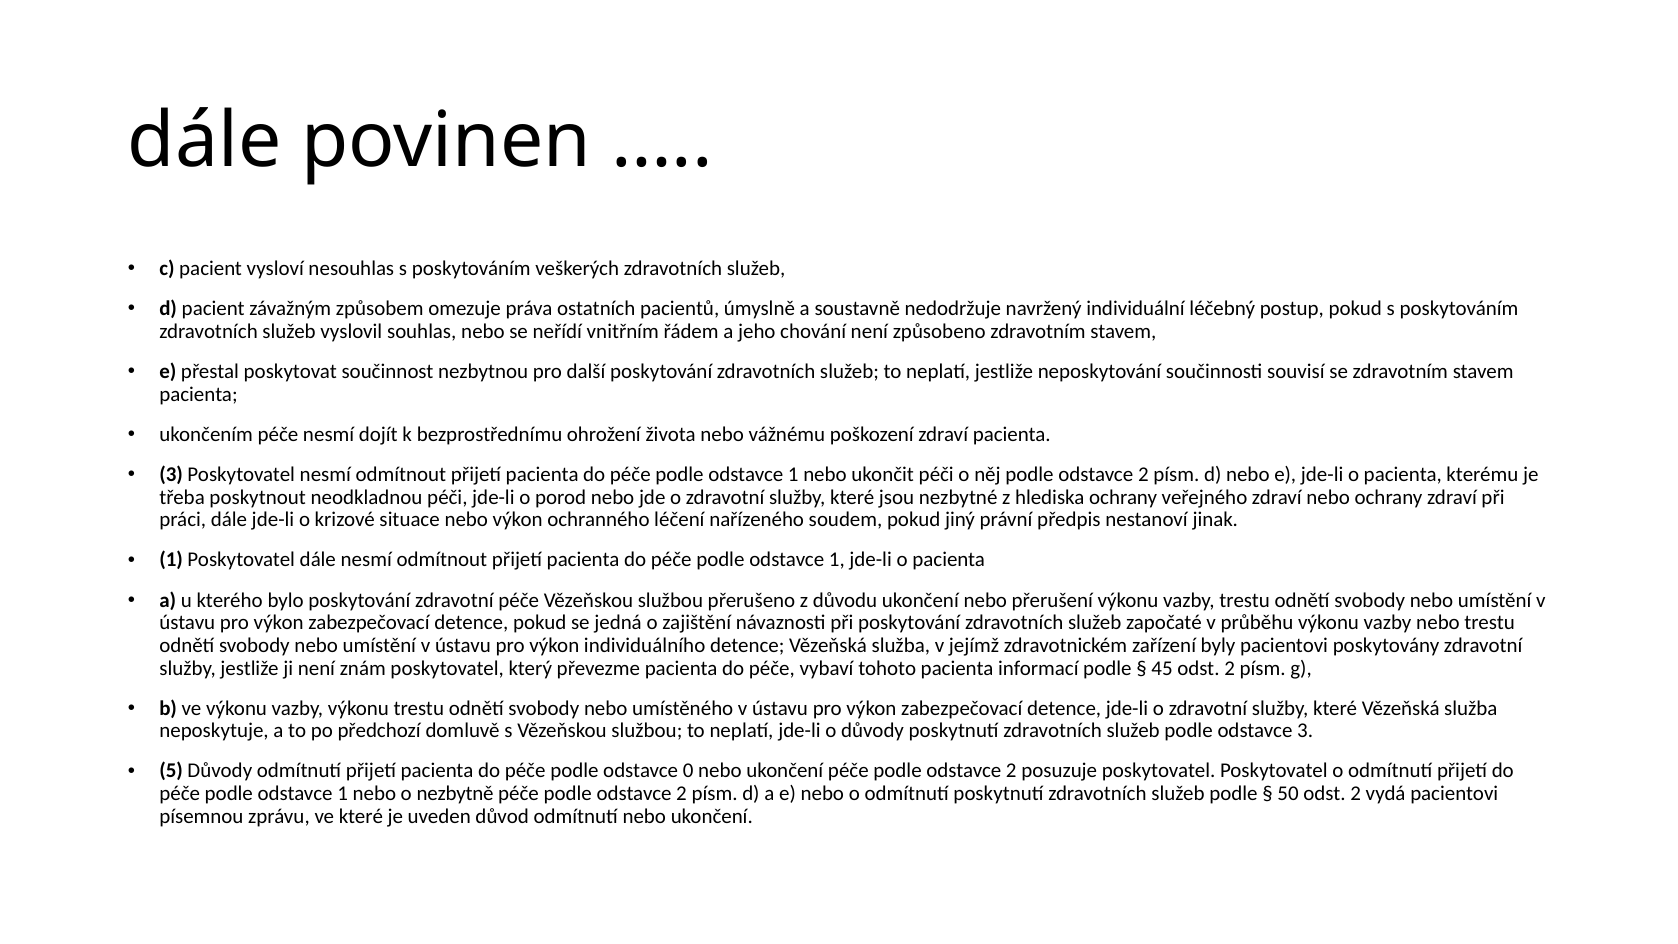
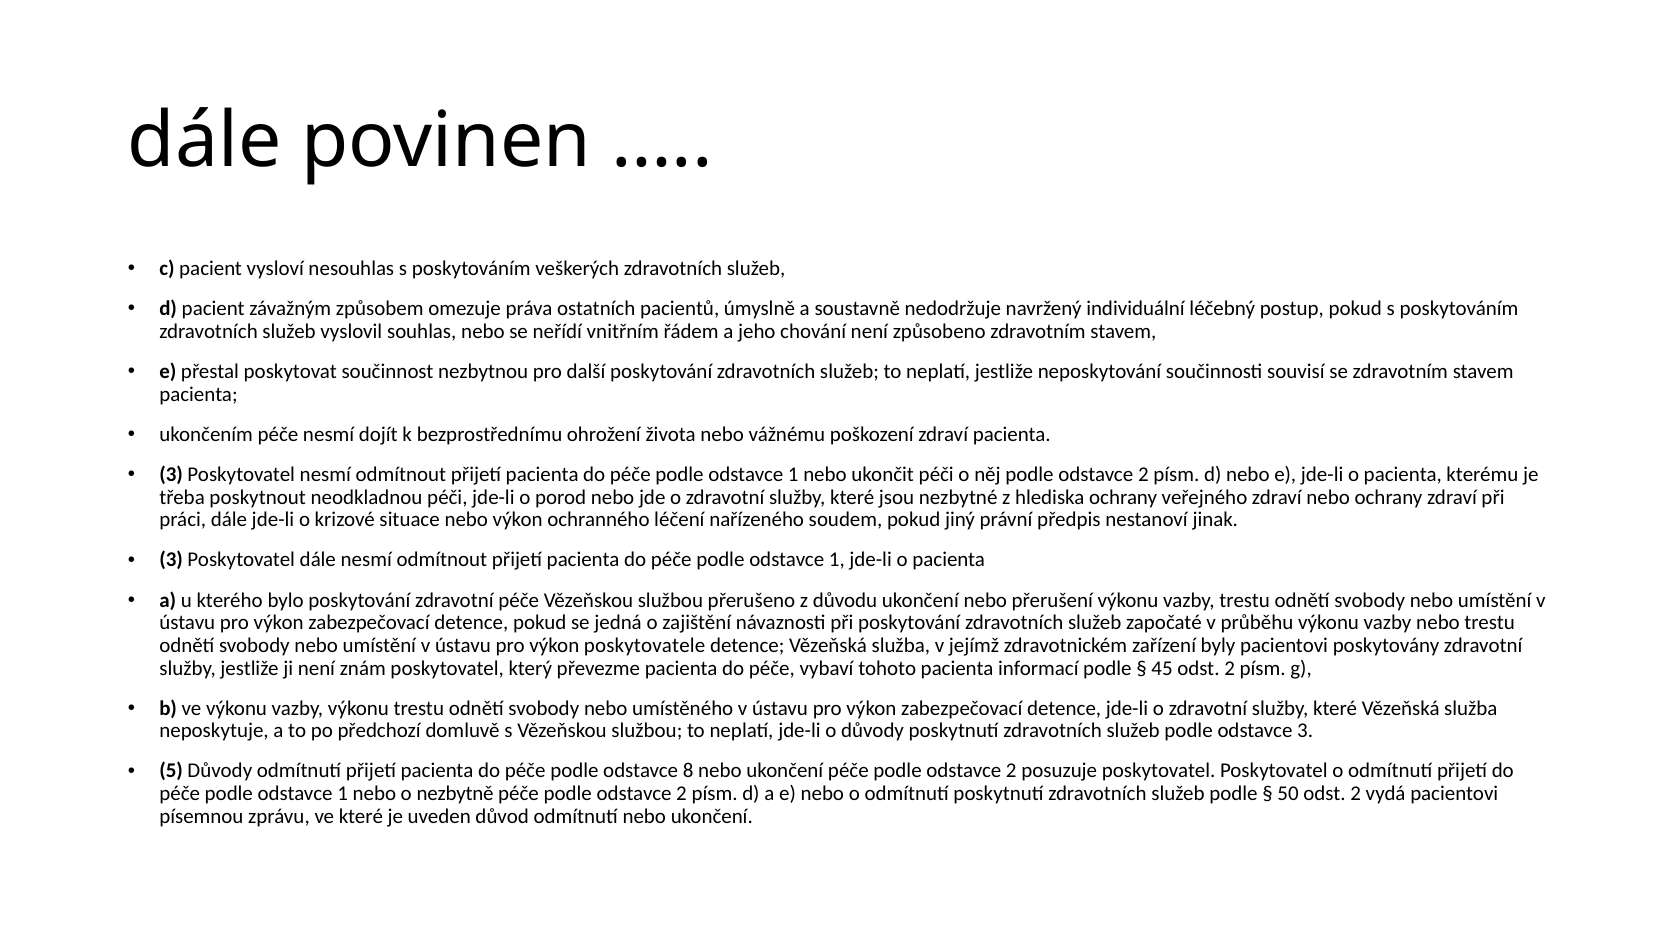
1: 1 -> 3 (171, 560)
individuálního: individuálního -> poskytovatele (645, 645)
0: 0 -> 8 (688, 771)
